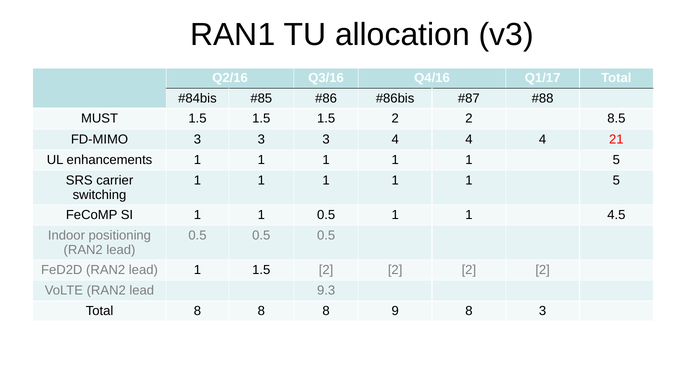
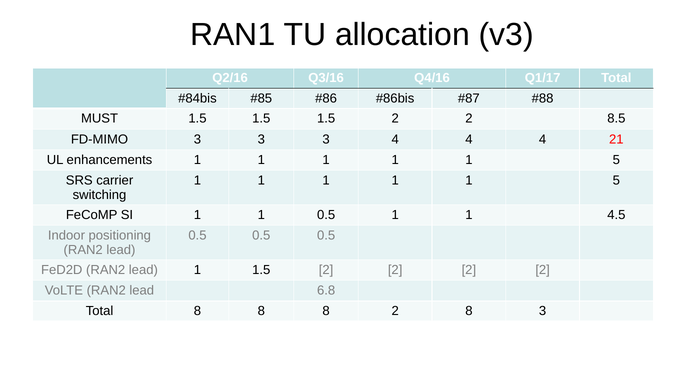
9.3: 9.3 -> 6.8 (326, 291)
8 9: 9 -> 2 (395, 311)
